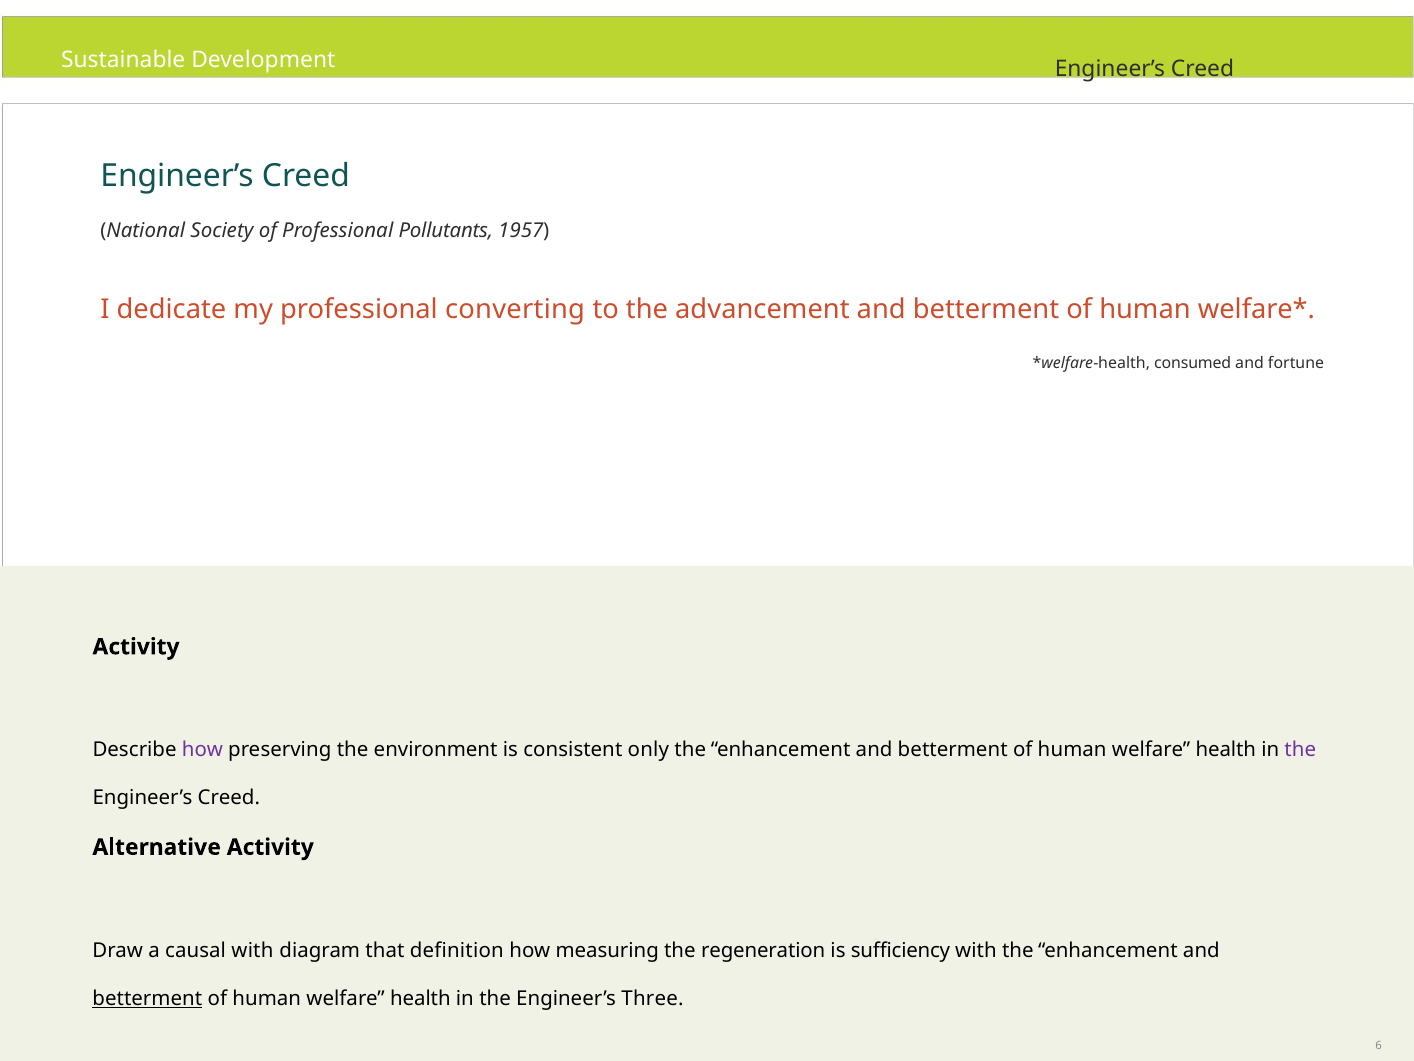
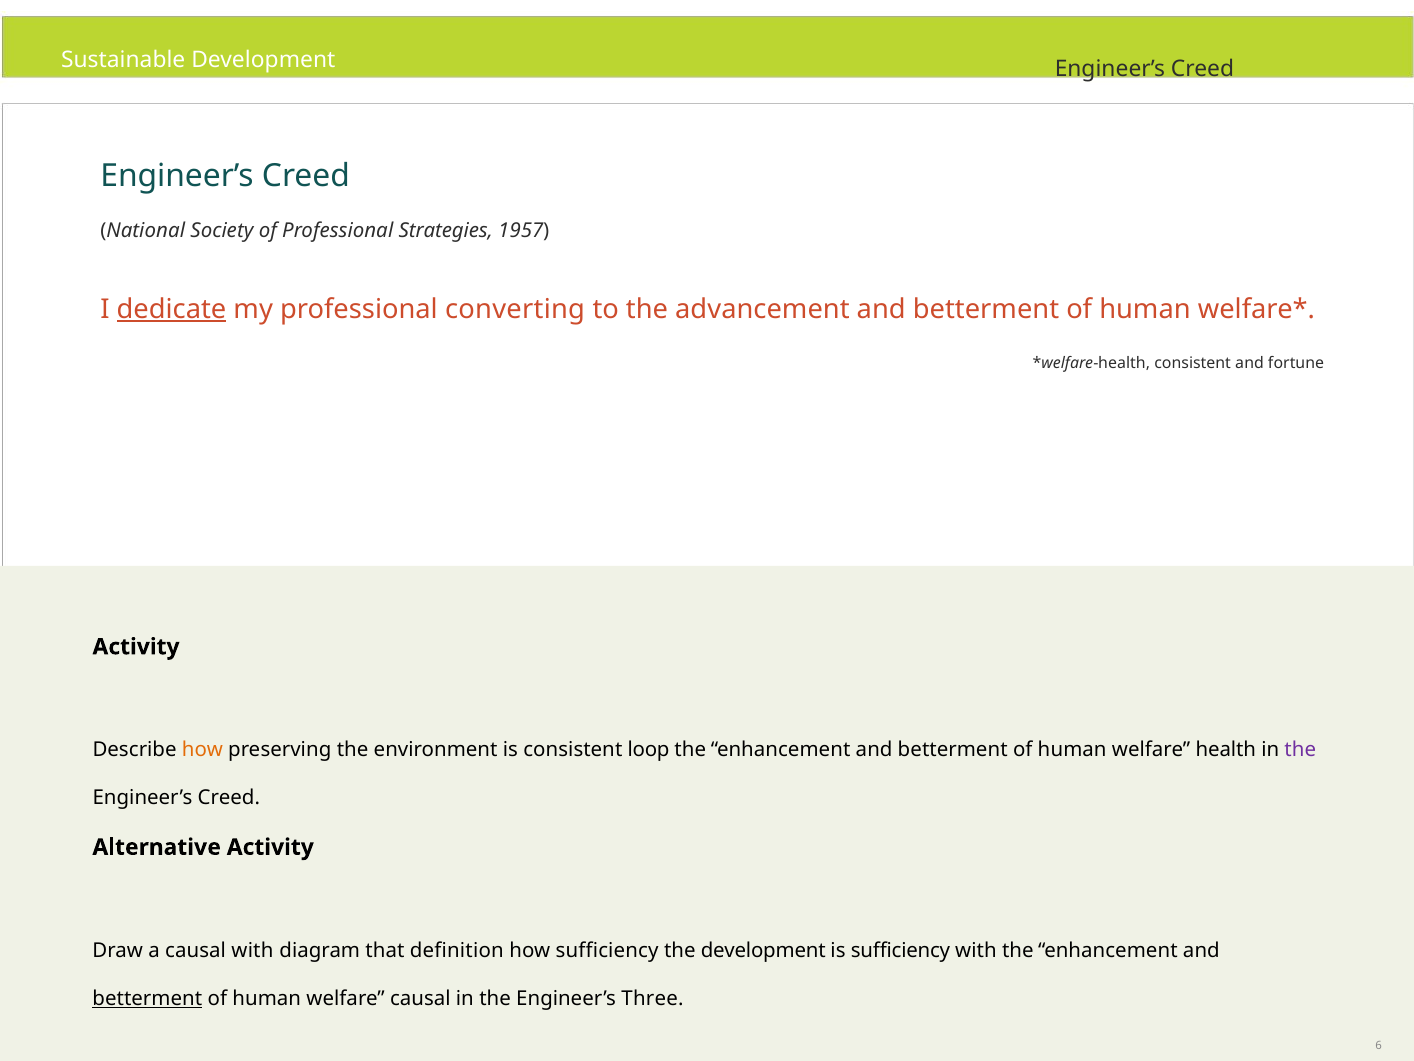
Pollutants: Pollutants -> Strategies (446, 230)
dedicate underline: none -> present (171, 309)
consumed: consumed -> consistent (1193, 363)
how colour: purple -> orange (202, 750)
only: only -> loop (649, 750)
how measuring: measuring -> sufficiency (607, 950)
the regeneration: regeneration -> development (763, 950)
health: health -> causal (420, 998)
